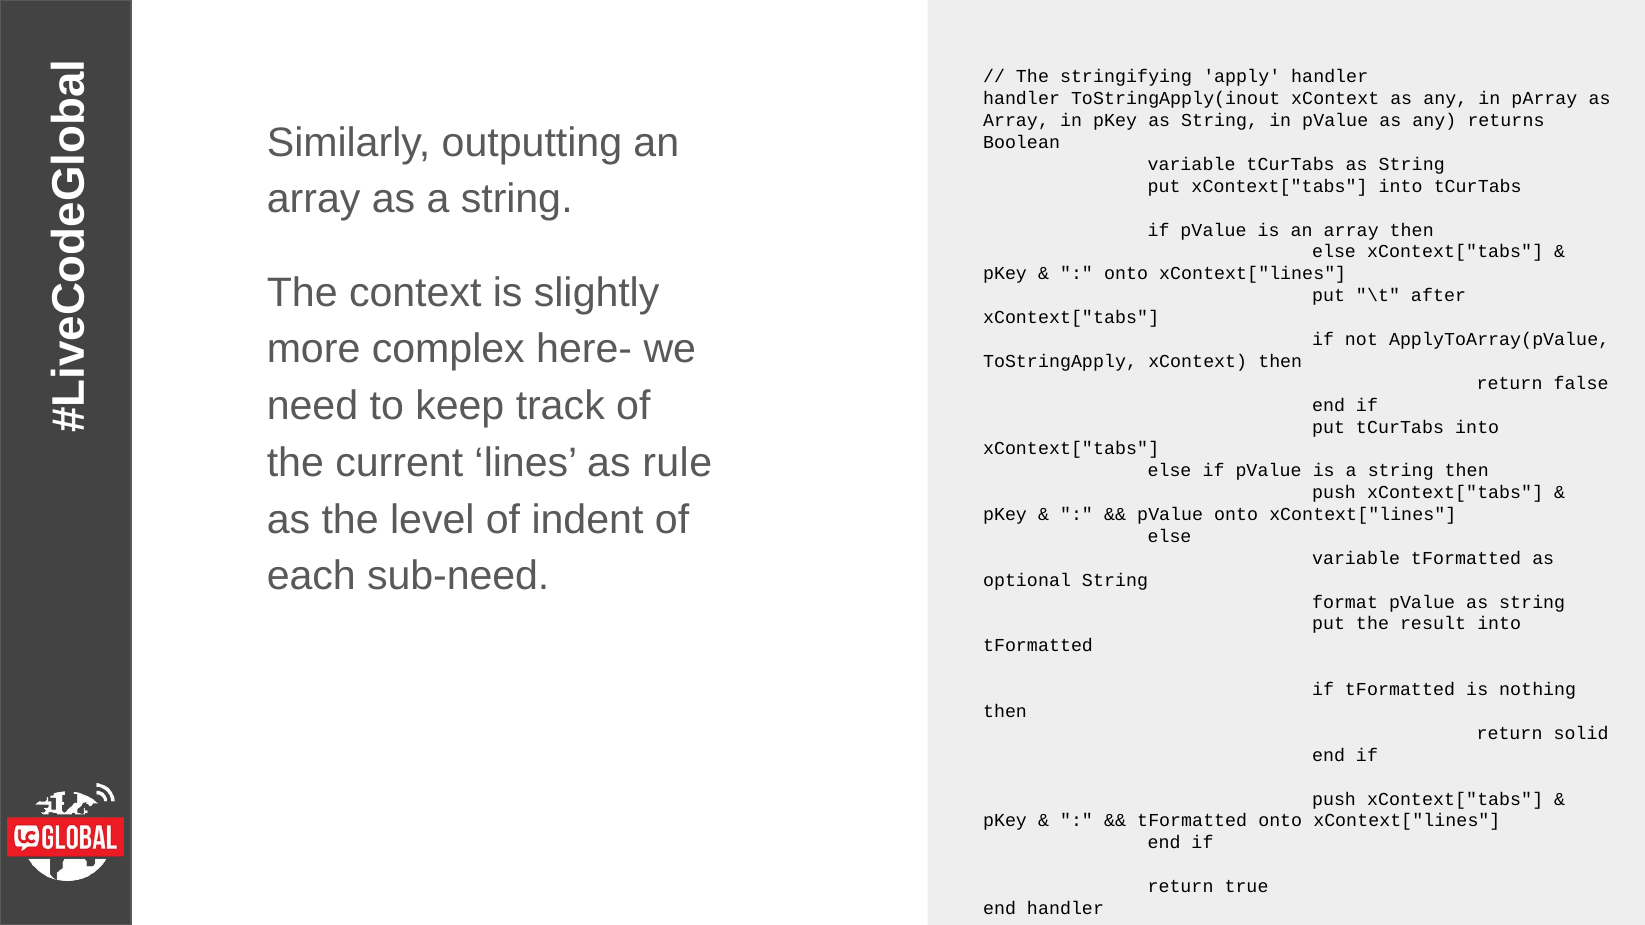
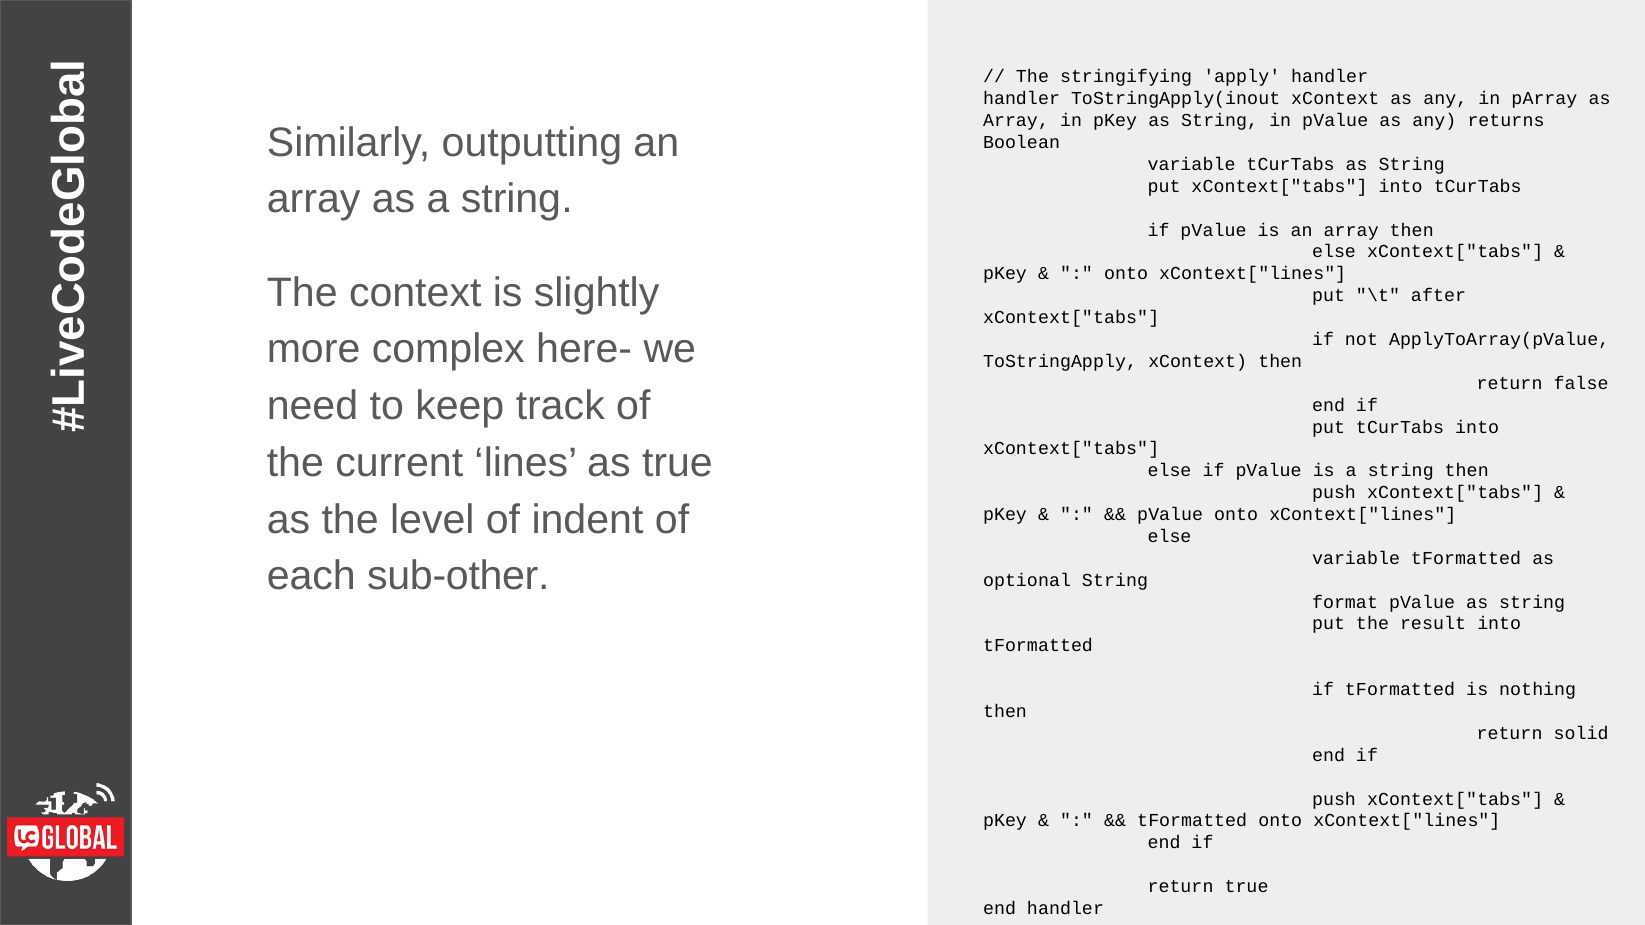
as rule: rule -> true (677, 463)
sub-need: sub-need -> sub-other (458, 576)
